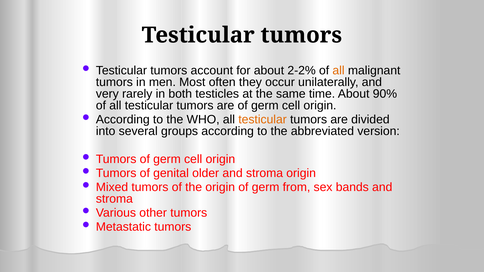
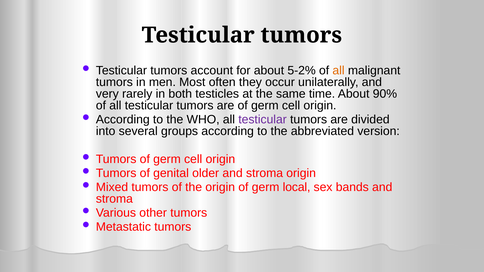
2-2%: 2-2% -> 5-2% (302, 71)
testicular colour: orange -> purple (263, 120)
from: from -> local (297, 187)
